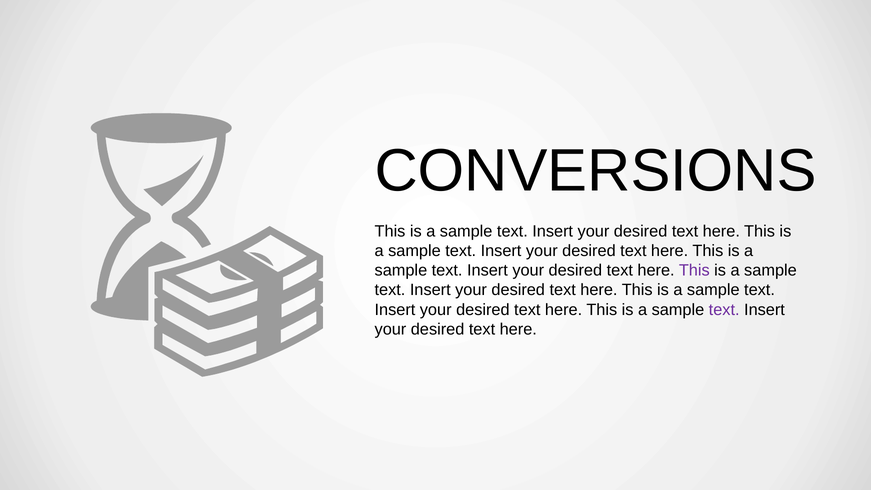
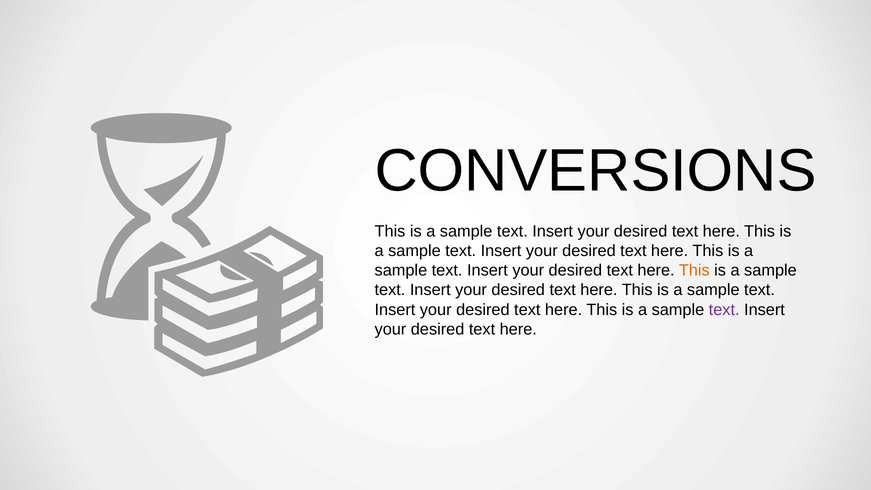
This colour: purple -> orange (694, 270)
